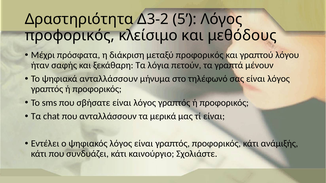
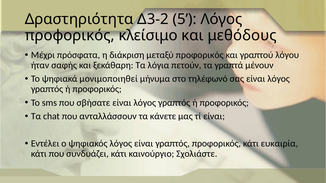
ψηφιακά ανταλλάσσουν: ανταλλάσσουν -> μονιμοποιηθεί (109, 79)
μερικά: μερικά -> κάνετε (163, 117)
ανάμιξής: ανάμιξής -> ευκαιρία (279, 144)
